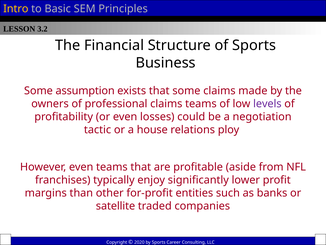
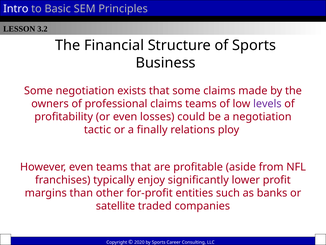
Intro colour: yellow -> white (16, 9)
Some assumption: assumption -> negotiation (85, 91)
house: house -> finally (152, 130)
